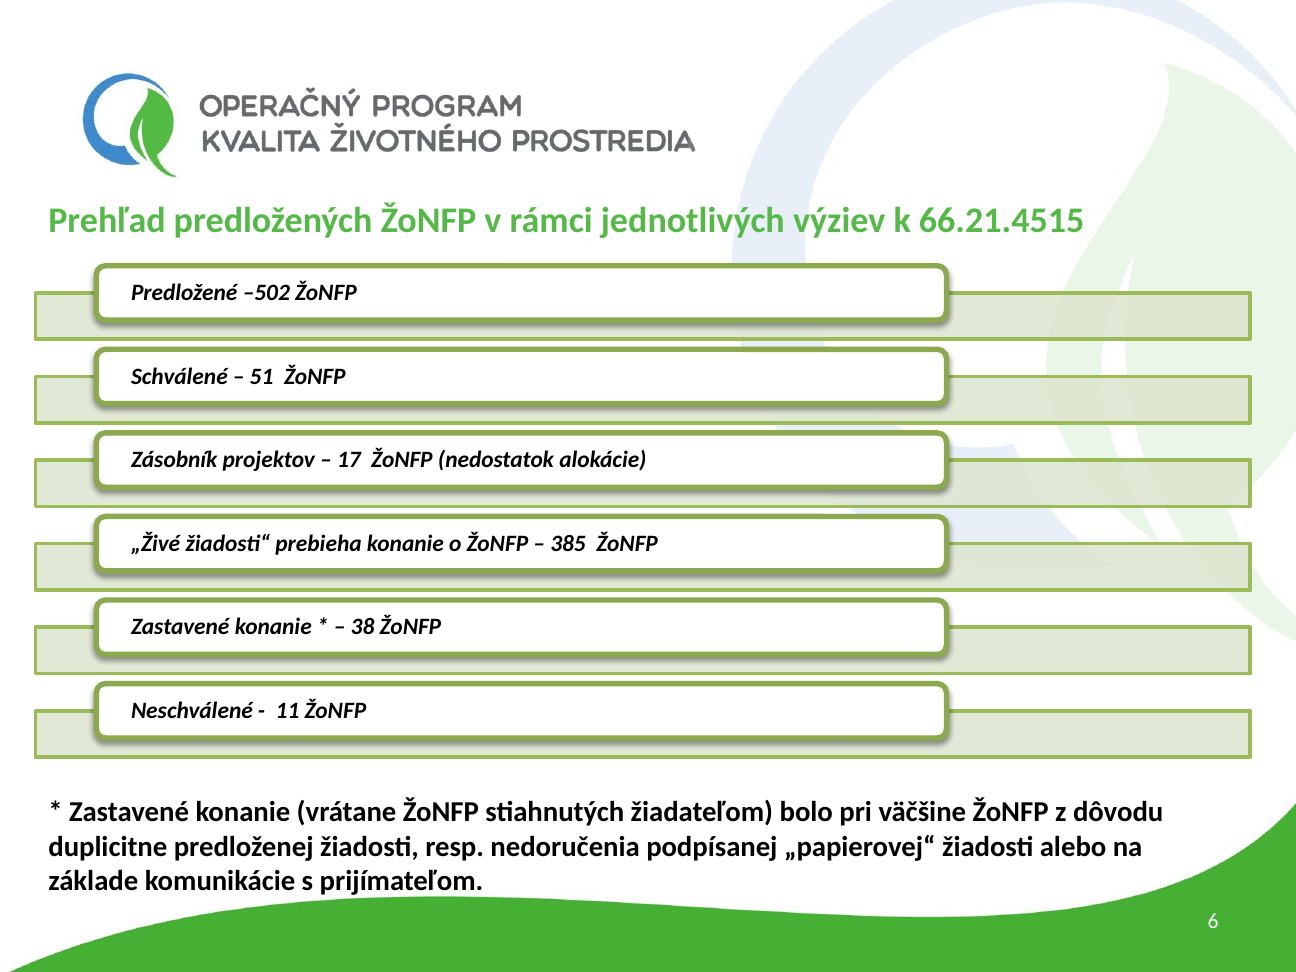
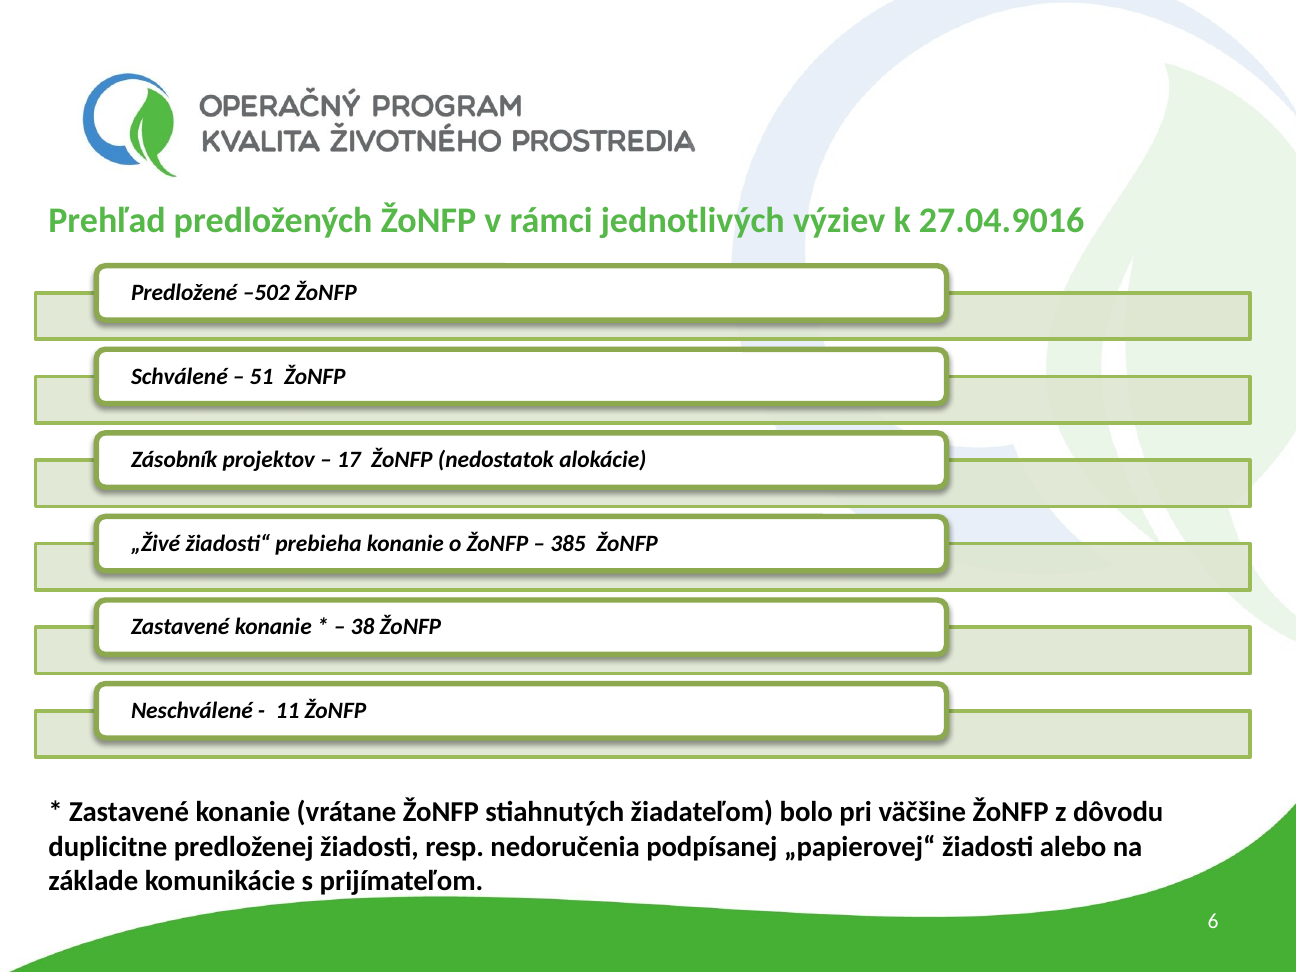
66.21.4515: 66.21.4515 -> 27.04.9016 (1002, 221)
